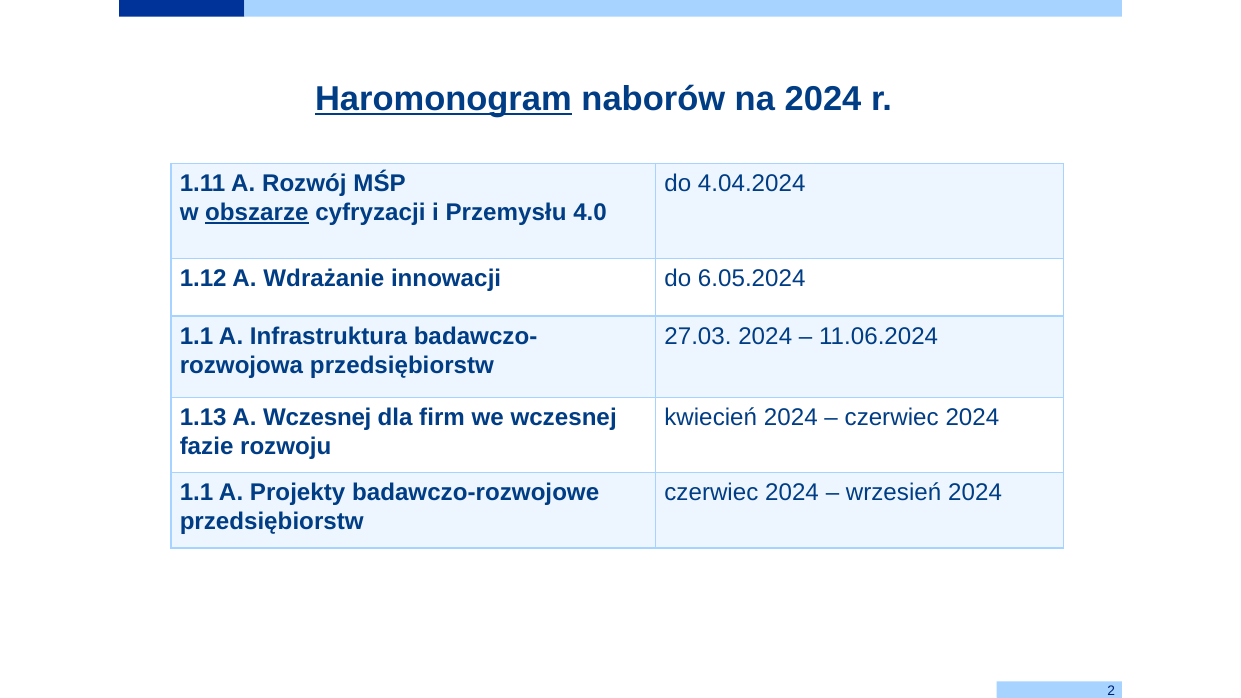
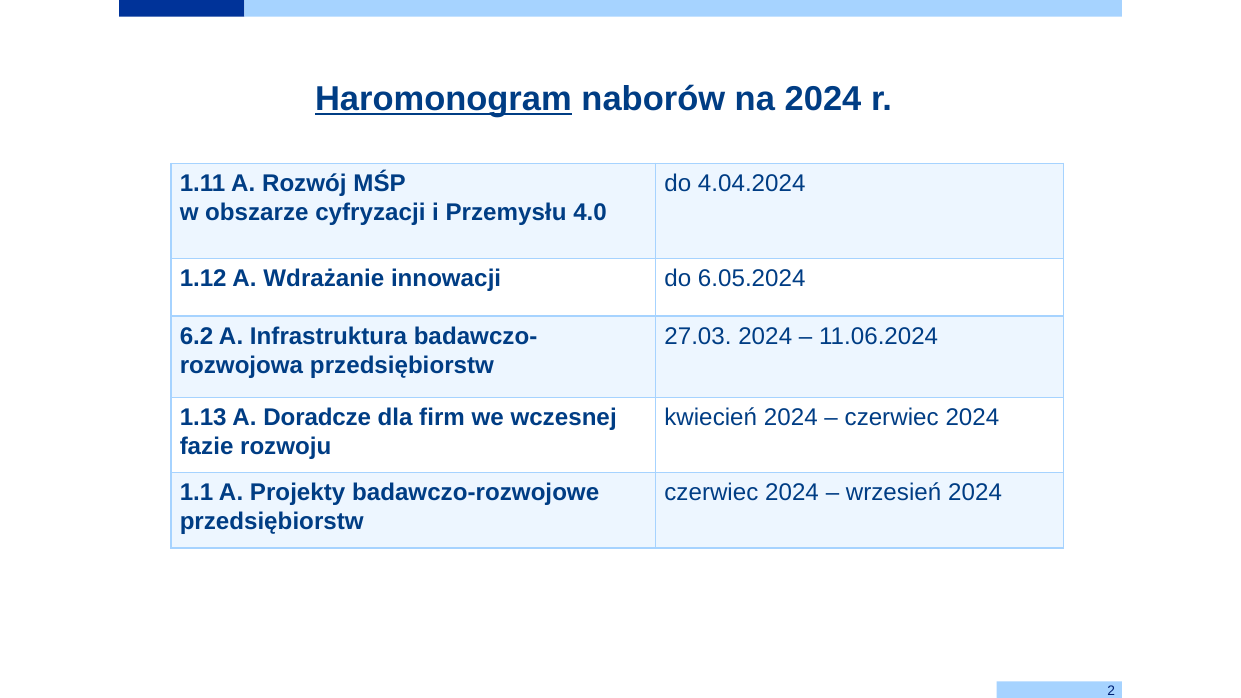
obszarze underline: present -> none (257, 213)
1.1: 1.1 -> 6.2 (196, 336)
A Wczesnej: Wczesnej -> Doradcze (317, 418)
